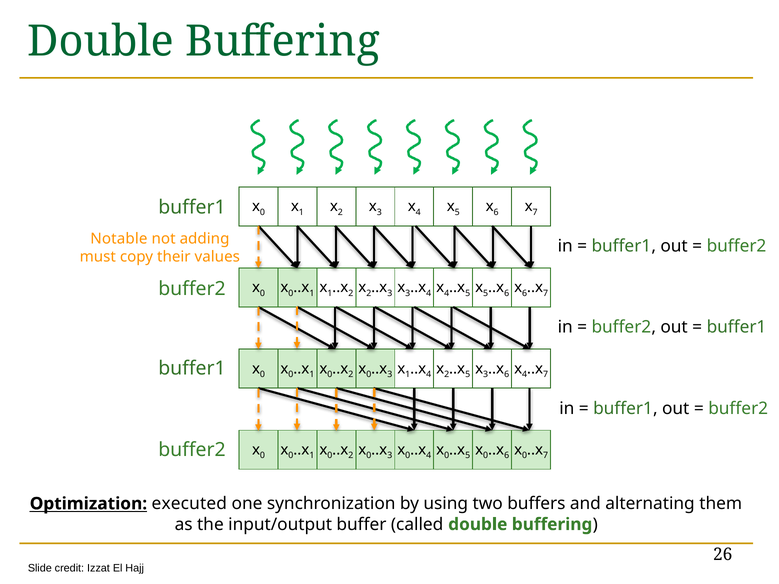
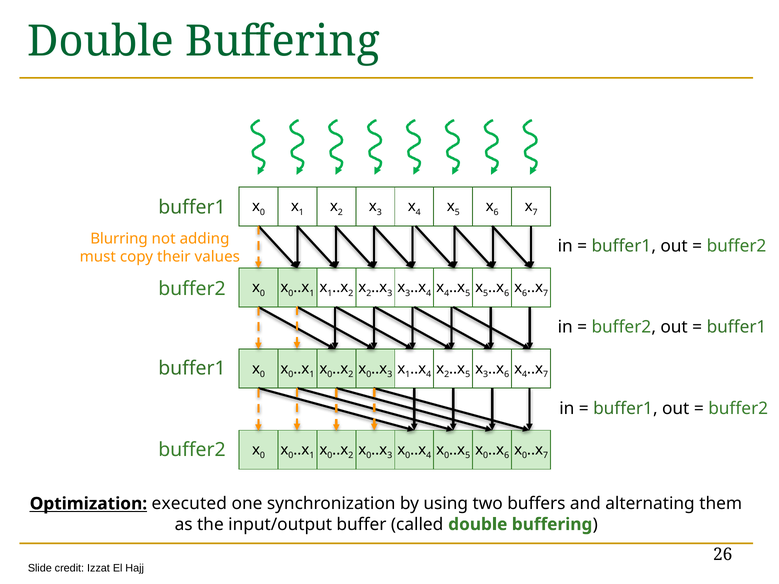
Notable: Notable -> Blurring (119, 239)
